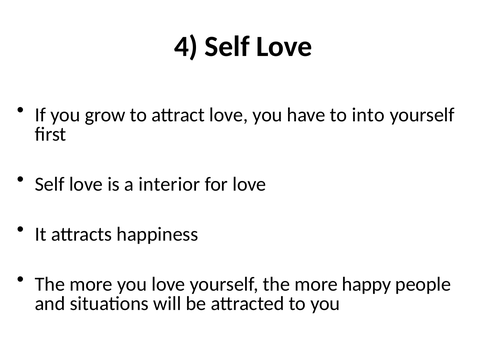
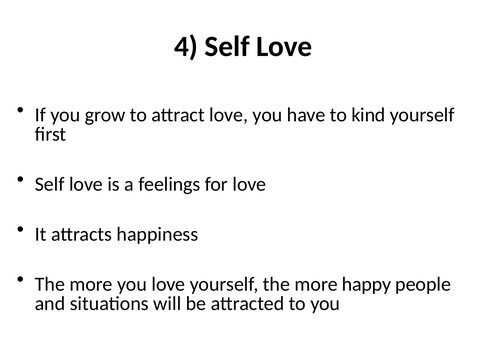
into: into -> kind (368, 115)
interior: interior -> feelings (169, 184)
